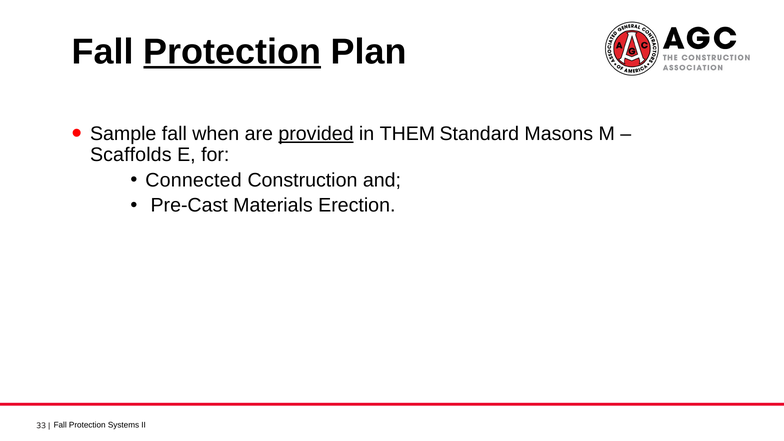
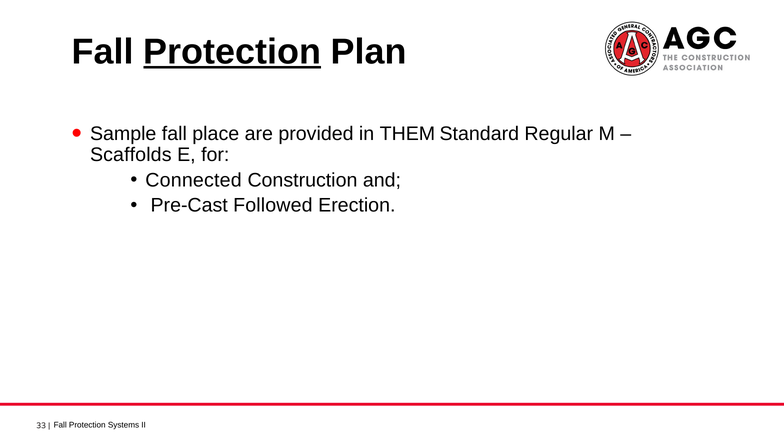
when: when -> place (216, 134)
provided underline: present -> none (316, 134)
Masons: Masons -> Regular (559, 134)
Materials: Materials -> Followed (273, 205)
